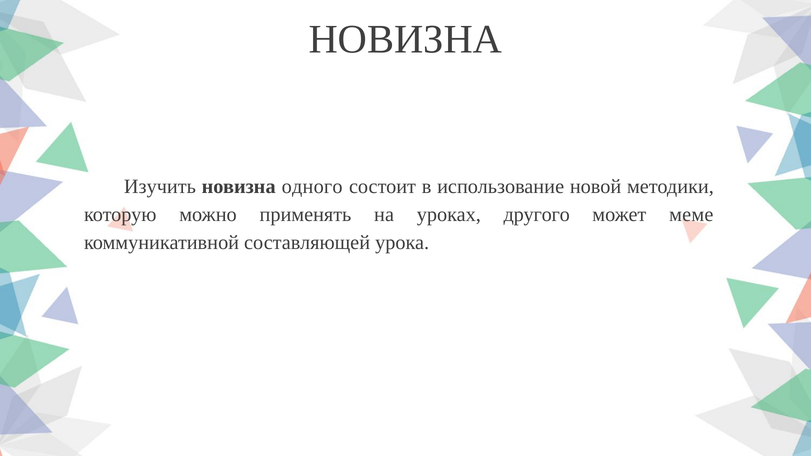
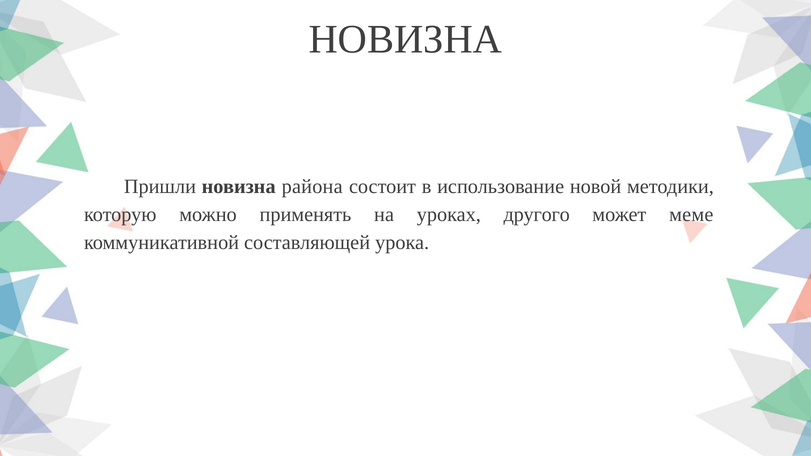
Изучить: Изучить -> Пришли (160, 187)
одного: одного -> района (312, 187)
